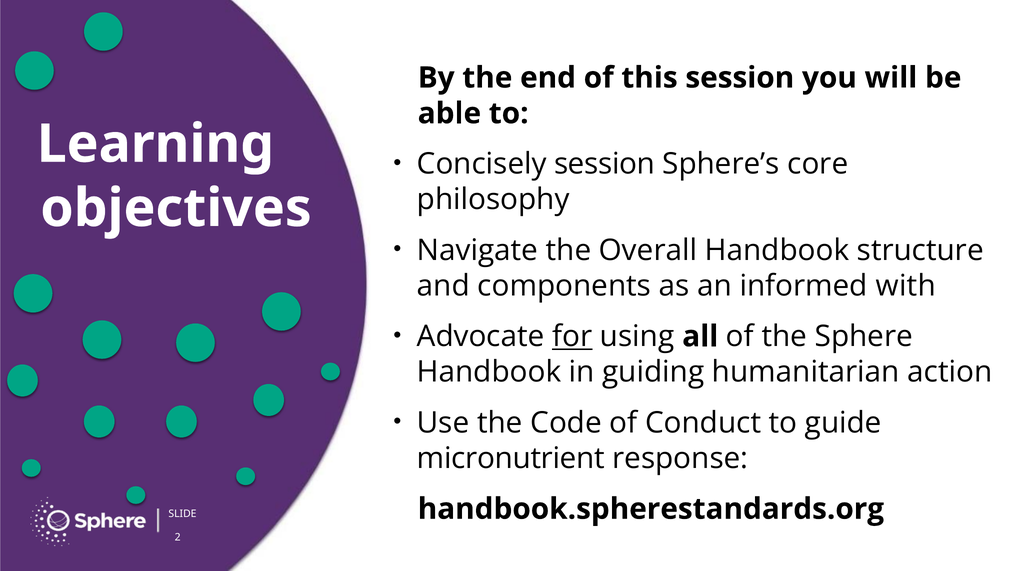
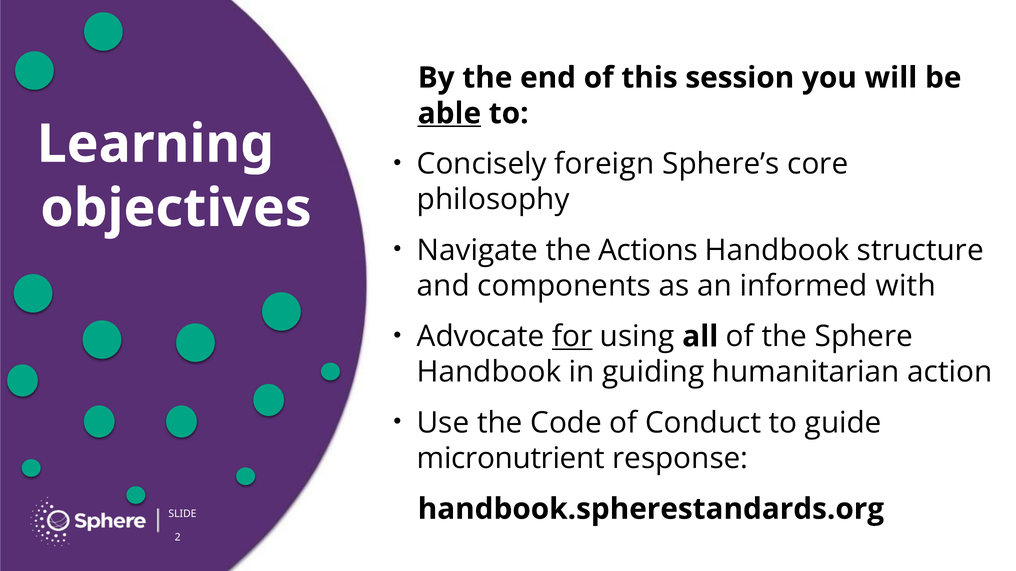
able underline: none -> present (449, 114)
Concisely session: session -> foreign (604, 164)
Overall: Overall -> Actions (648, 250)
